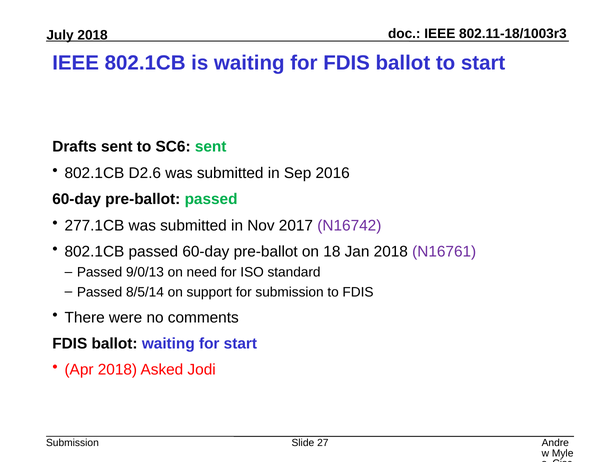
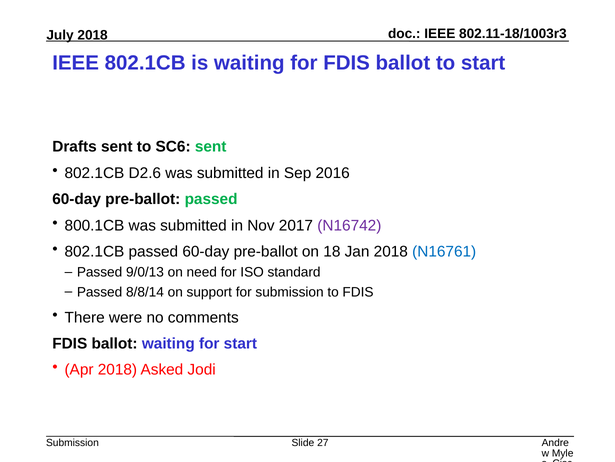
277.1CB: 277.1CB -> 800.1CB (94, 225)
N16761 colour: purple -> blue (444, 251)
8/5/14: 8/5/14 -> 8/8/14 (145, 292)
